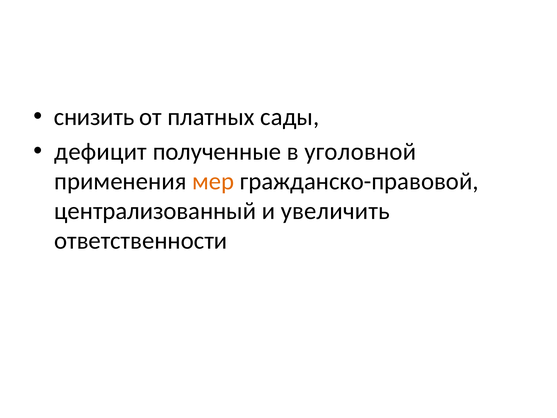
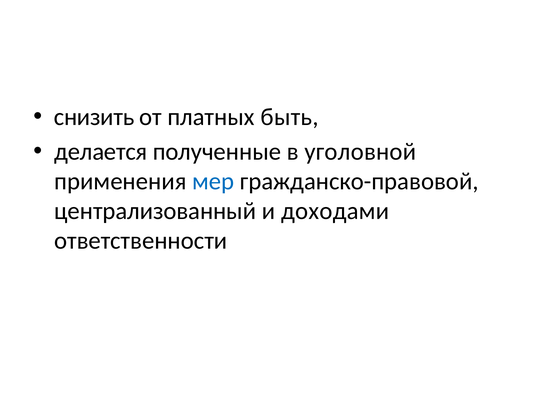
сады: сады -> быть (290, 117)
дефицит: дефицит -> делается (101, 152)
мер colour: orange -> blue (213, 181)
увеличить: увеличить -> доходами (335, 211)
